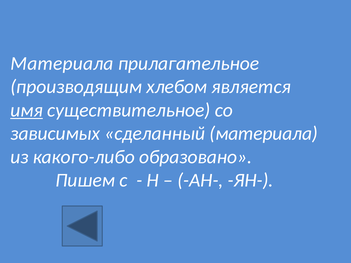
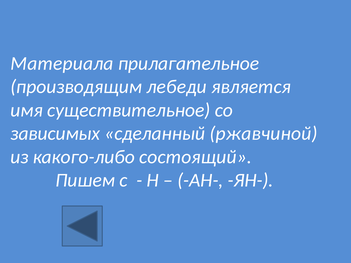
хлебом: хлебом -> лебеди (177, 87)
имя underline: present -> none (27, 110)
сделанный материала: материала -> ржавчиной (263, 134)
образовано: образовано -> состоящий (195, 157)
